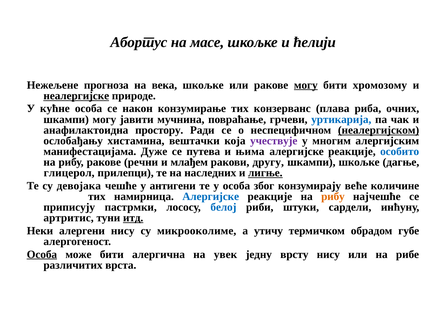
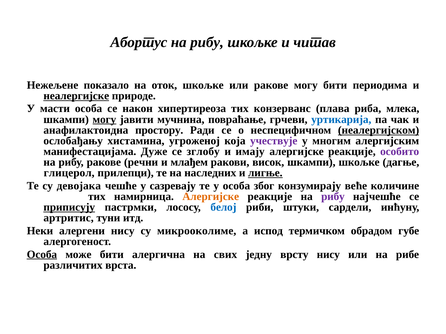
масе: масе -> рибу (207, 42)
ћелији: ћелији -> читав (315, 42)
прогноза: прогноза -> показало (106, 85)
века: века -> оток (164, 85)
могу underline: present -> none (306, 85)
хромозому: хромозому -> периодима (380, 85)
кућне: кућне -> масти (55, 109)
конзумирање: конзумирање -> хипертиреоза (192, 109)
очних: очних -> млека (403, 109)
могу underline: none -> present (104, 120)
вештачки: вештачки -> угроженој (194, 141)
путева: путева -> зглобу (203, 152)
њима: њима -> имају (250, 152)
особито colour: blue -> purple (400, 152)
другу: другу -> висок (268, 162)
антигени: антигени -> сазревају (173, 186)
Алергијске colour: blue -> orange (211, 197)
рибу colour: orange -> purple (333, 197)
приписују underline: none -> present (69, 207)
итд underline: present -> none (133, 218)
утичу: утичу -> испод (268, 231)
увек: увек -> свих (225, 255)
